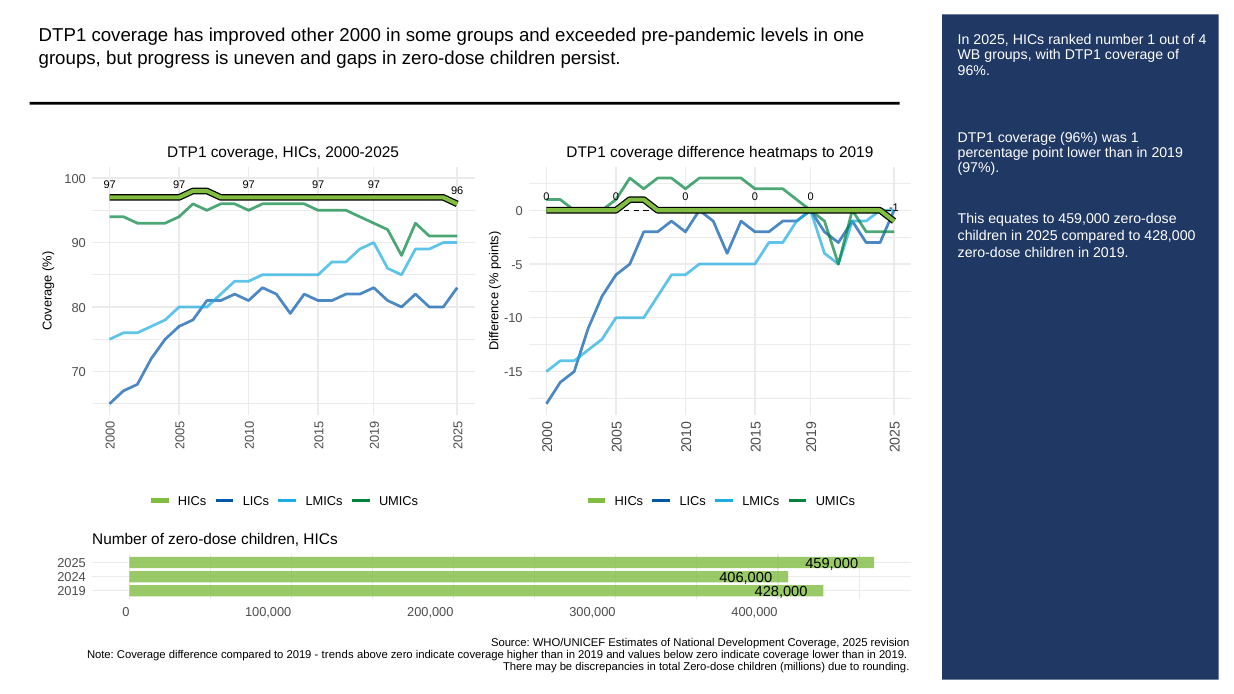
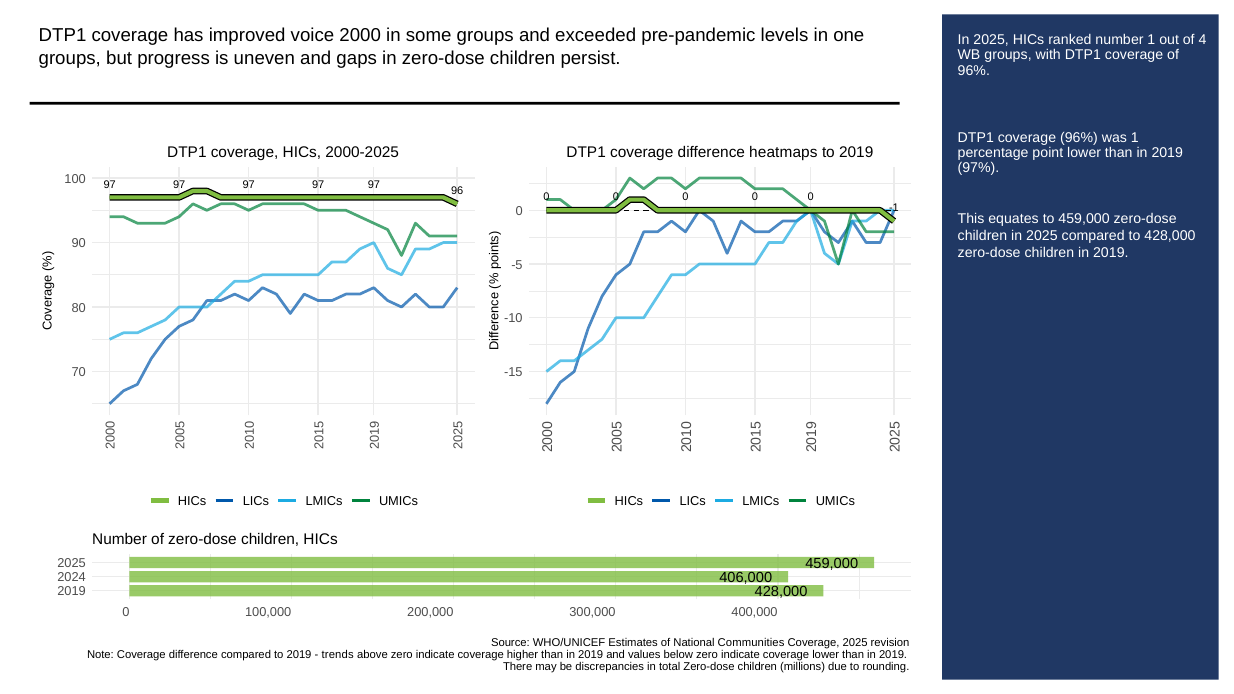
other: other -> voice (312, 36)
Development: Development -> Communities (751, 643)
